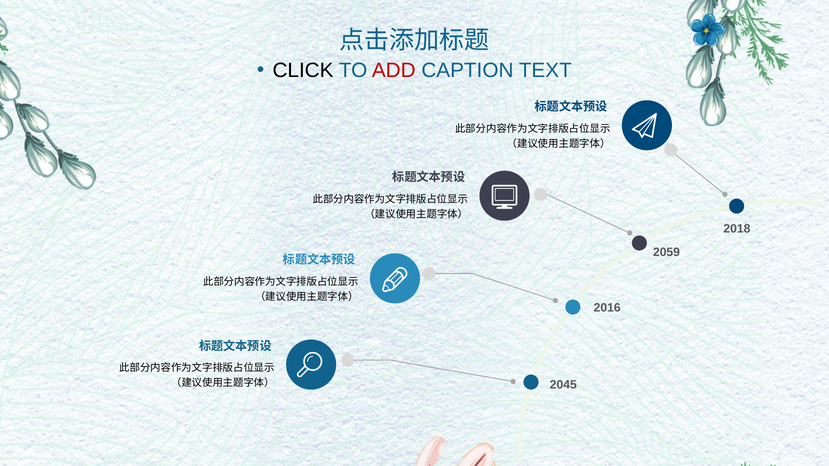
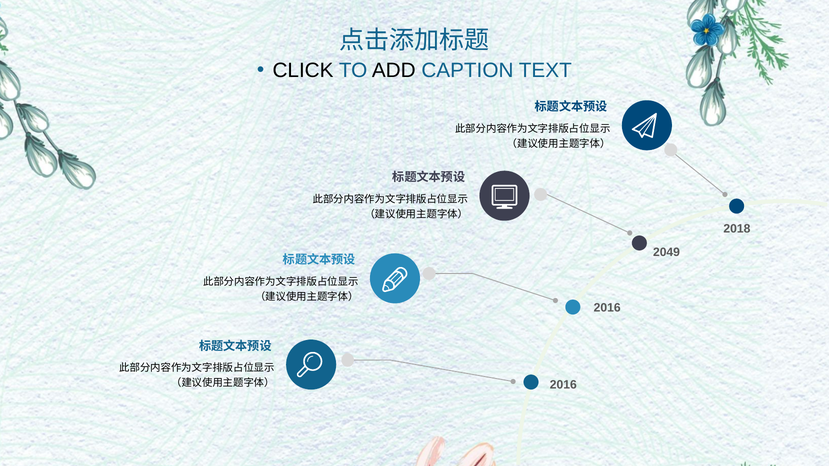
ADD colour: red -> black (394, 70)
2059: 2059 -> 2049 (666, 252)
2045: 2045 -> 2016 (563, 385)
